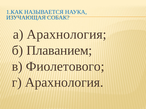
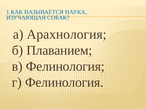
в Фиолетового: Фиолетового -> Фелинология (65, 67)
г Арахнология: Арахнология -> Фелинология (64, 83)
